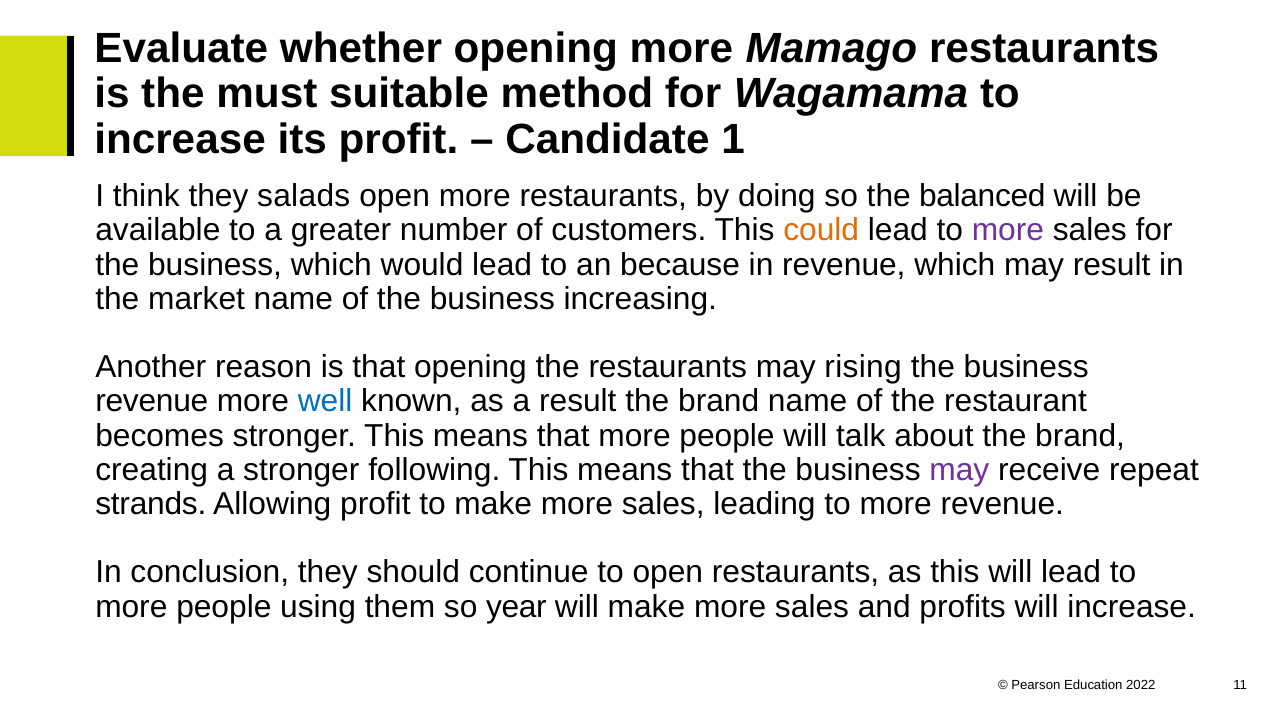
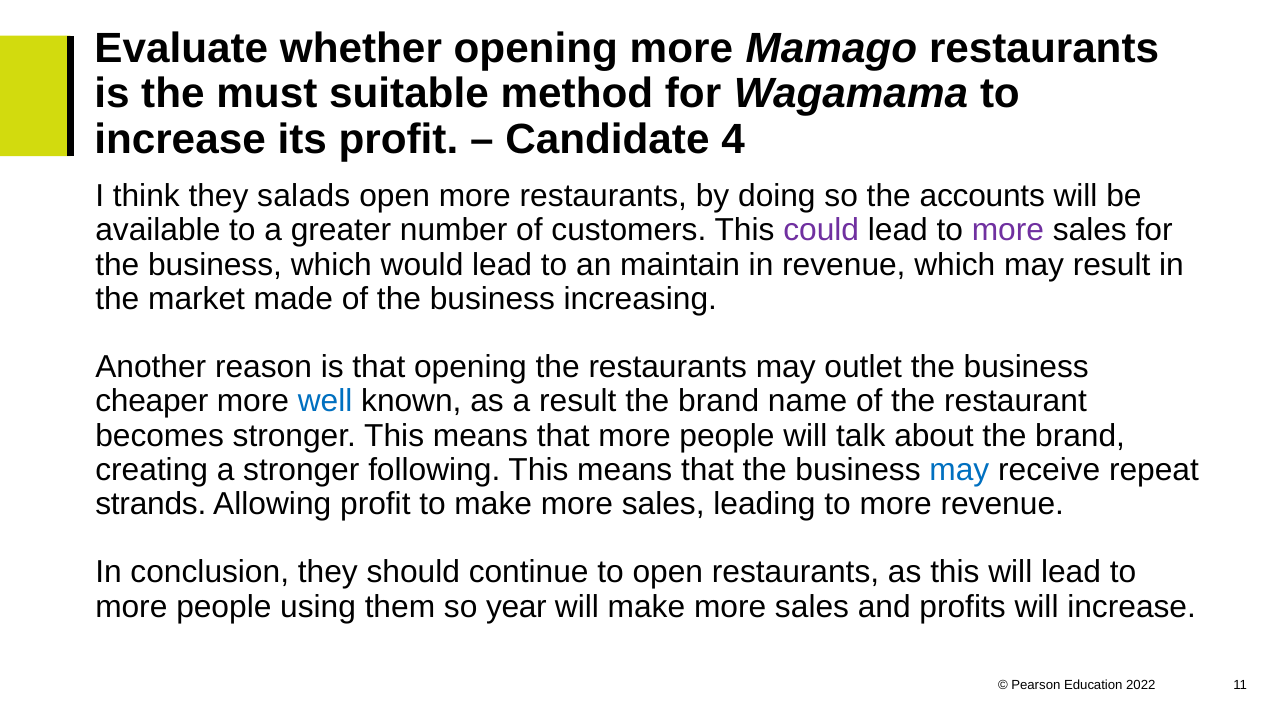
1: 1 -> 4 (733, 140)
balanced: balanced -> accounts (982, 196)
could colour: orange -> purple (821, 230)
because: because -> maintain (680, 265)
market name: name -> made (293, 299)
rising: rising -> outlet (863, 367)
revenue: revenue -> cheaper (152, 402)
may colour: purple -> blue (959, 470)
